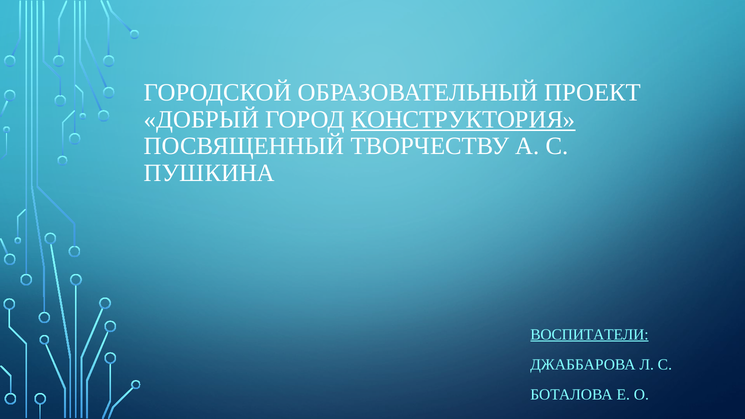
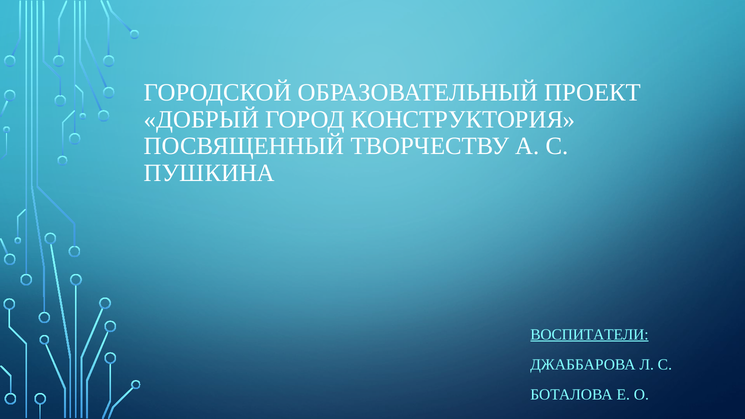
КОНСТРУКТОРИЯ underline: present -> none (463, 119)
